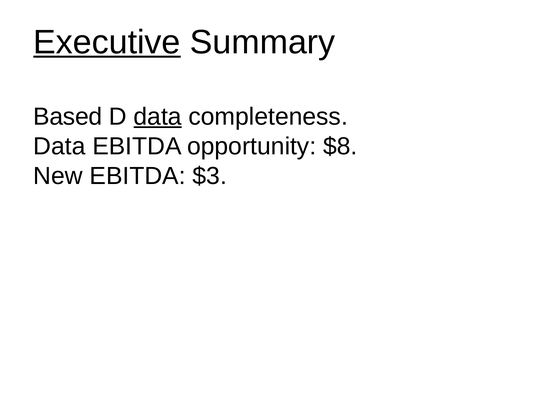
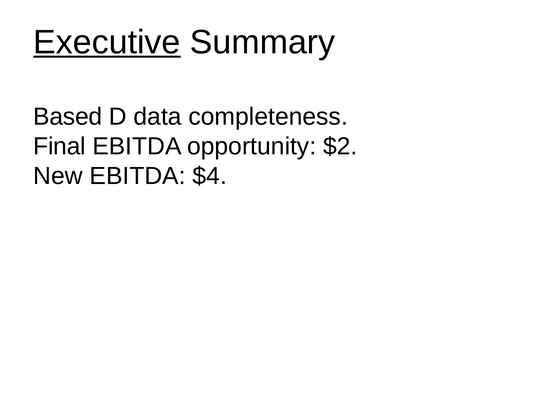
data underline: present -> none (158, 117)
Data: Data -> Final (59, 146)
$8: $8 -> $2 (340, 146)
$3: $3 -> $4 (210, 176)
